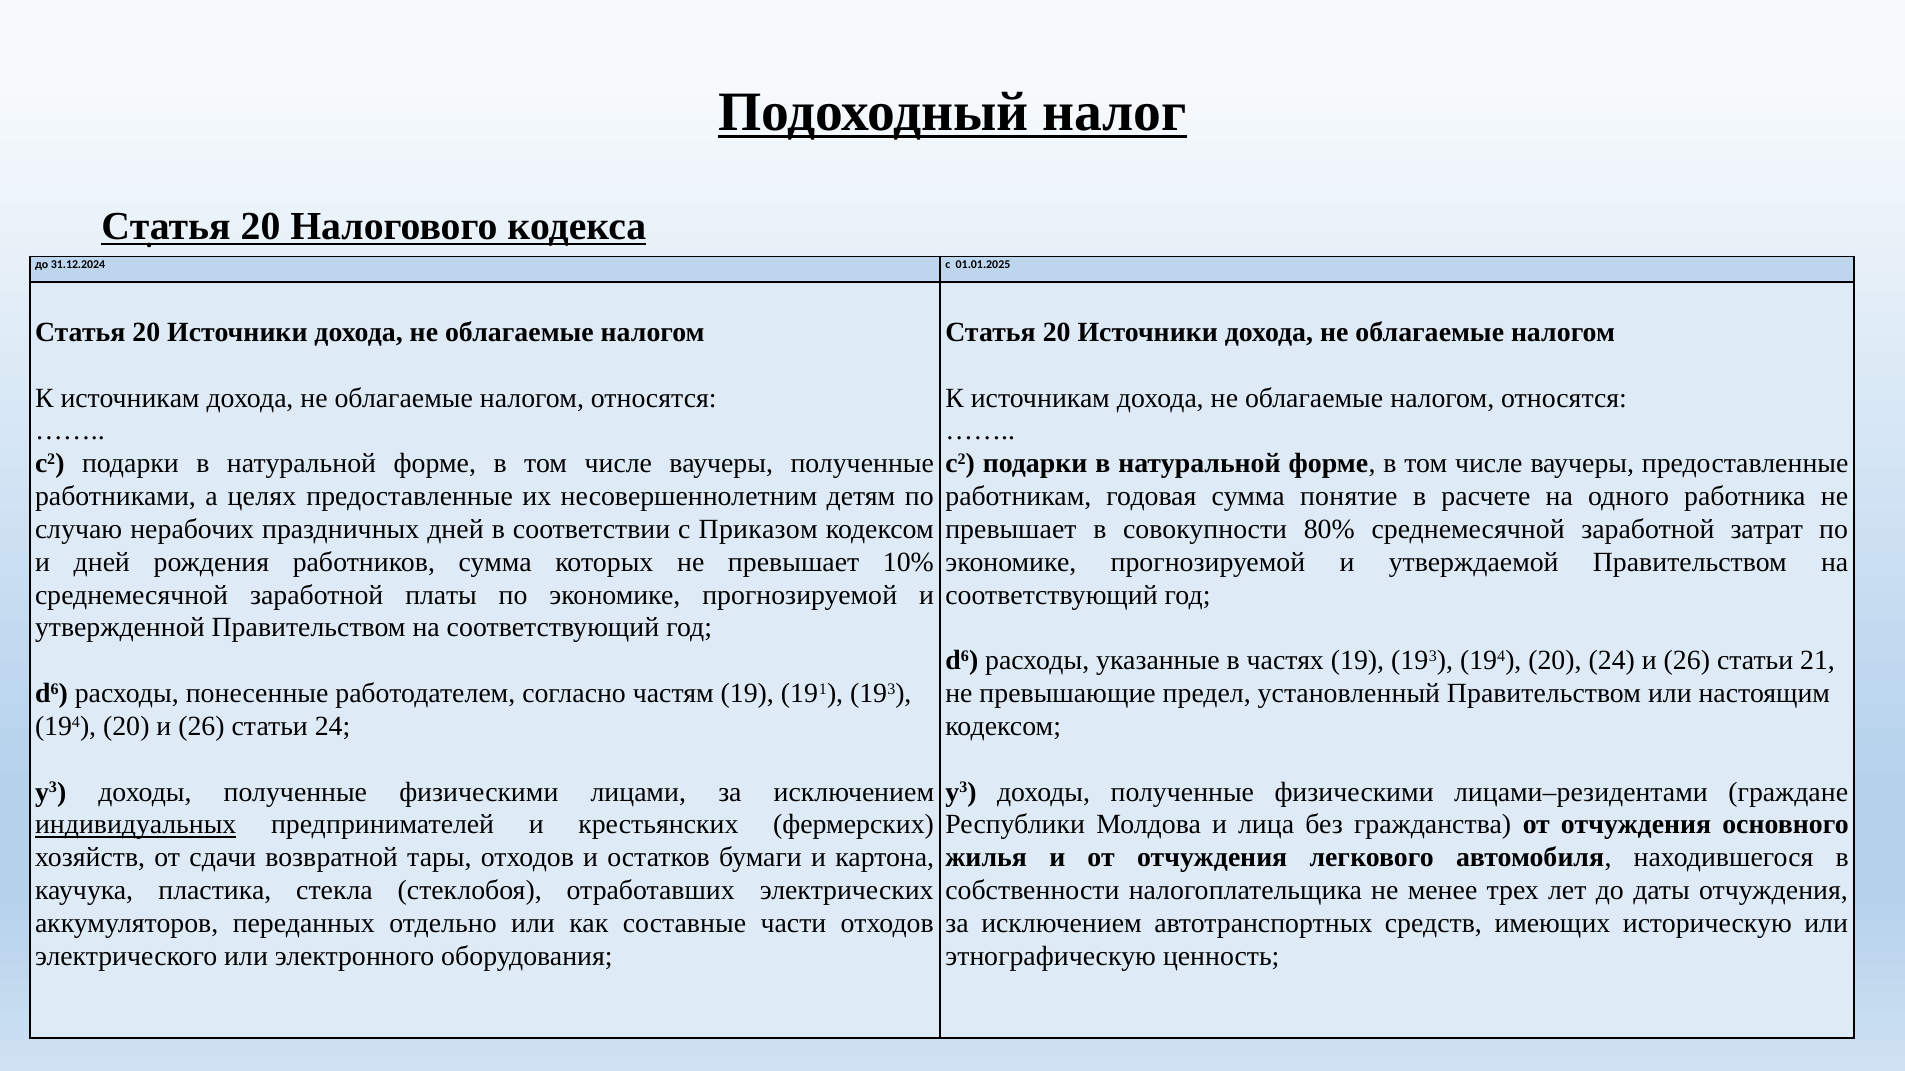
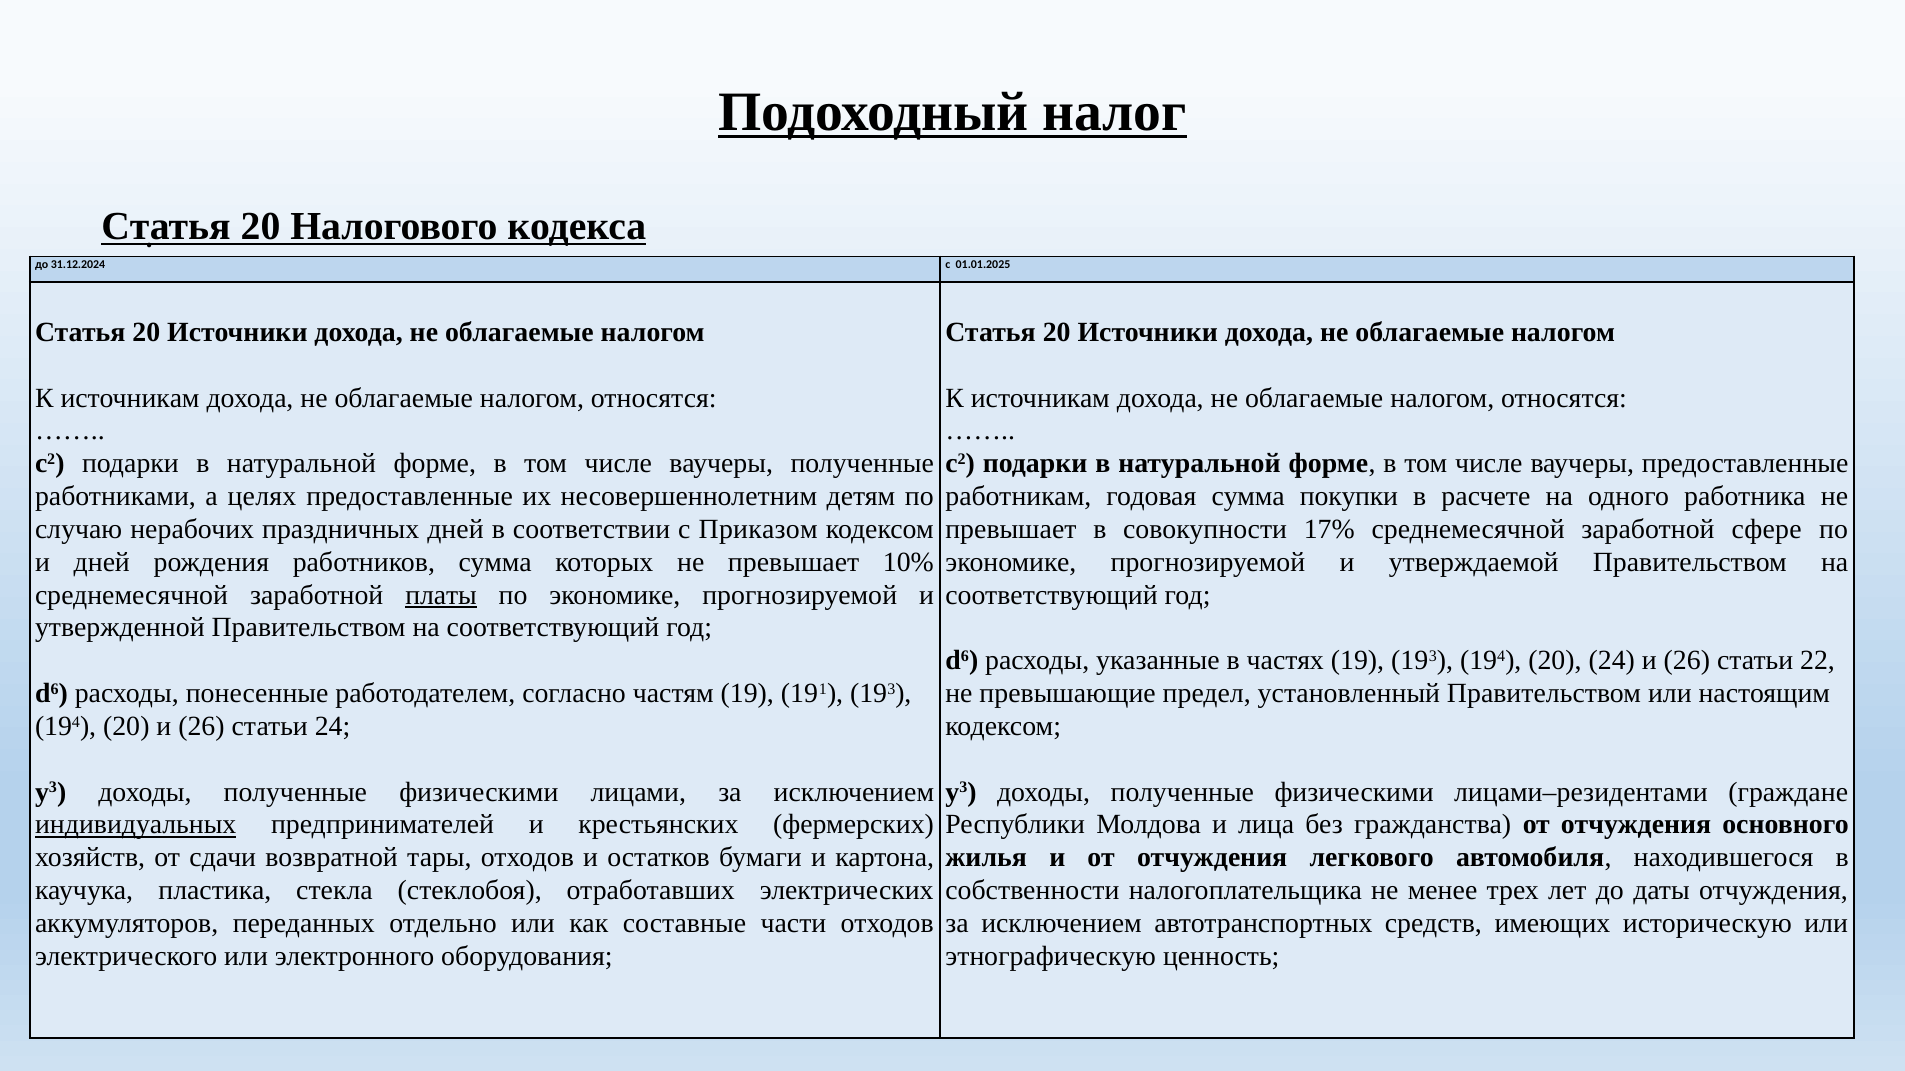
понятие: понятие -> покупки (1349, 497)
80%: 80% -> 17% (1329, 530)
затрат: затрат -> сфере (1767, 530)
платы underline: none -> present (441, 595)
21: 21 -> 22 (1818, 661)
